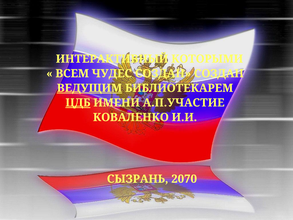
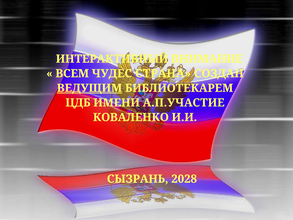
КОТОРЫМИ: КОТОРЫМИ -> ВНИМАНИЕ (207, 59)
ЧУДЕС СОЗДАН: СОЗДАН -> СТРАНА (163, 73)
ЦДБ underline: present -> none (78, 103)
2070: 2070 -> 2028 (184, 179)
